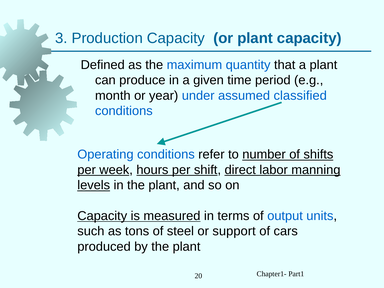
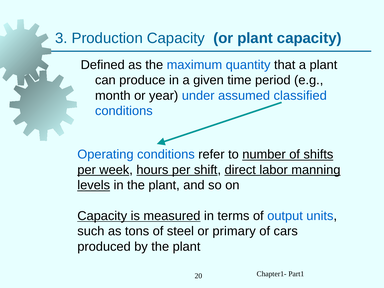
support: support -> primary (234, 231)
